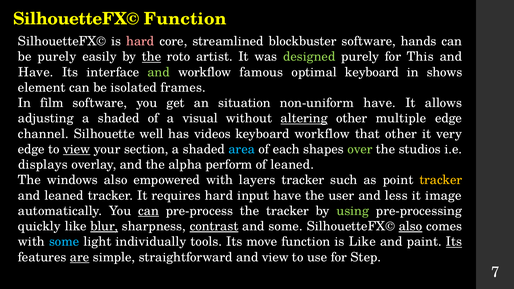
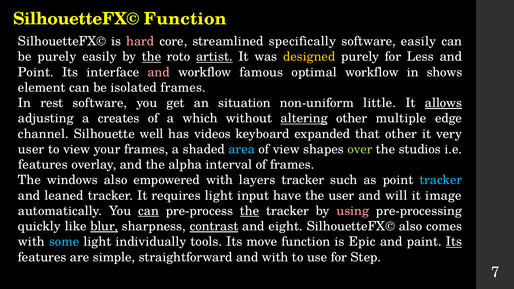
blockbuster: blockbuster -> specifically (302, 41)
software hands: hands -> easily (419, 41)
artist underline: none -> present (214, 57)
designed colour: light green -> yellow (309, 57)
This: This -> Less (420, 57)
Have: Have -> Point (36, 72)
and colour: light green -> pink (159, 72)
optimal keyboard: keyboard -> workflow (372, 72)
film: film -> rest (52, 103)
non-uniform have: have -> little (380, 103)
allows underline: none -> present (444, 103)
adjusting a shaded: shaded -> creates (119, 118)
visual: visual -> which (200, 118)
keyboard workflow: workflow -> expanded (322, 134)
edge: edge -> user (31, 149)
view underline: present -> none (77, 149)
your section: section -> frames (146, 149)
of each: each -> view (286, 149)
displays: displays -> features (43, 165)
perform: perform -> interval (229, 165)
of leaned: leaned -> frames (292, 165)
tracker colour: yellow -> light blue (441, 180)
requires hard: hard -> light (219, 196)
less: less -> will (396, 196)
the underline: none -> present (250, 211)
using colour: light green -> pink (353, 211)
and some: some -> eight (286, 226)
also underline: present -> none (411, 226)
is Like: Like -> Epic (362, 242)
are underline: present -> none (80, 257)
and view: view -> with (275, 257)
